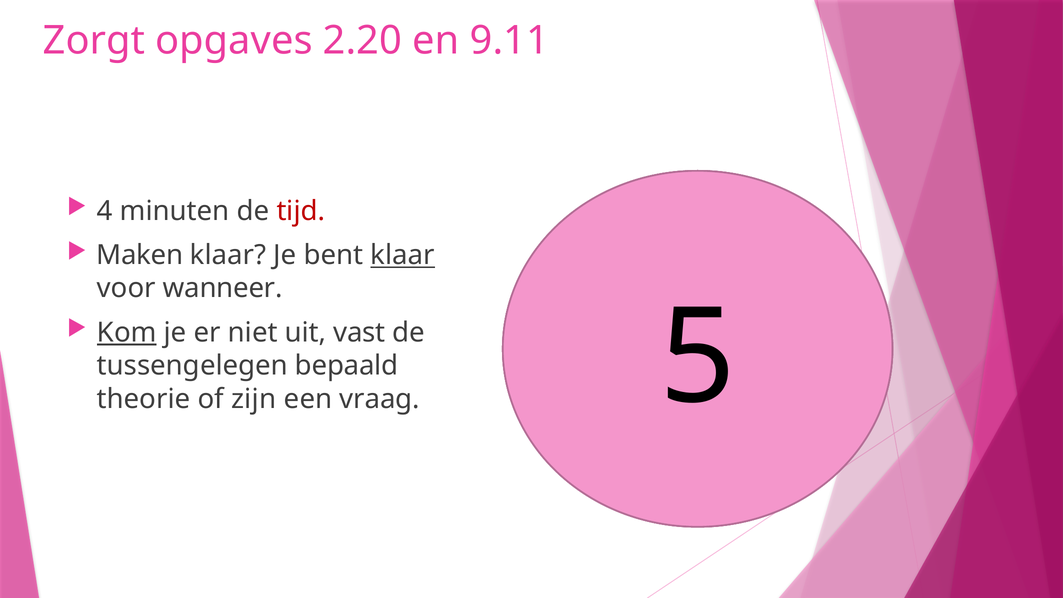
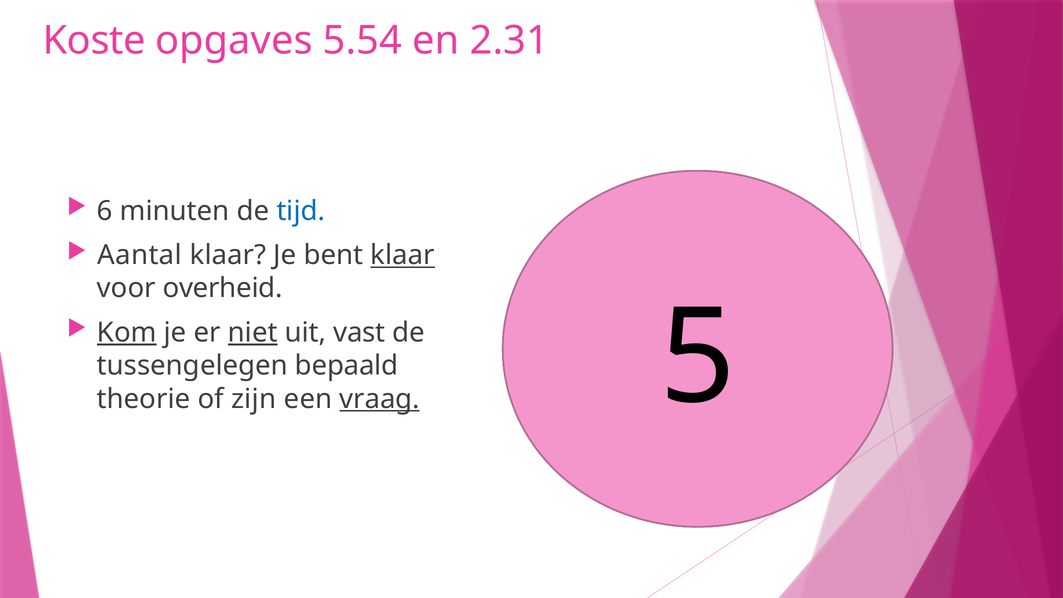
Zorgt: Zorgt -> Koste (94, 41)
2.20: 2.20 -> 5.54 (362, 41)
9.11: 9.11 -> 2.31 (509, 41)
4: 4 -> 6 (105, 211)
tijd colour: red -> blue (301, 211)
Maken: Maken -> Aantal (140, 255)
wanneer: wanneer -> overheid (223, 288)
niet underline: none -> present (253, 333)
vraag underline: none -> present (380, 399)
